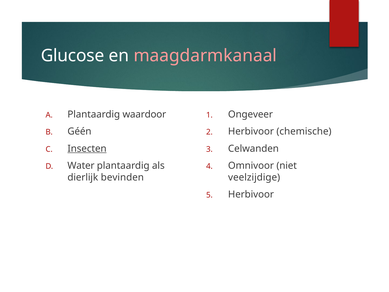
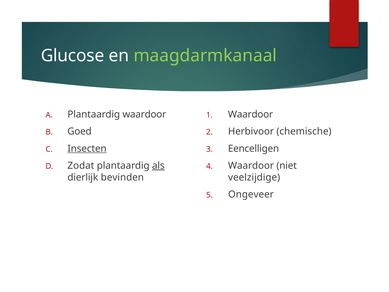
maagdarmkanaal colour: pink -> light green (205, 56)
Ongeveer: Ongeveer -> Waardoor (251, 114)
Géén: Géén -> Goed (79, 131)
Celwanden: Celwanden -> Eencelligen (253, 149)
Water: Water -> Zodat (81, 166)
als underline: none -> present (158, 166)
Omnivoor: Omnivoor -> Waardoor (251, 166)
Herbivoor: Herbivoor -> Ongeveer (251, 194)
